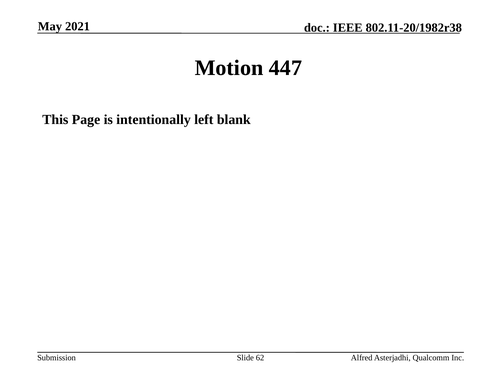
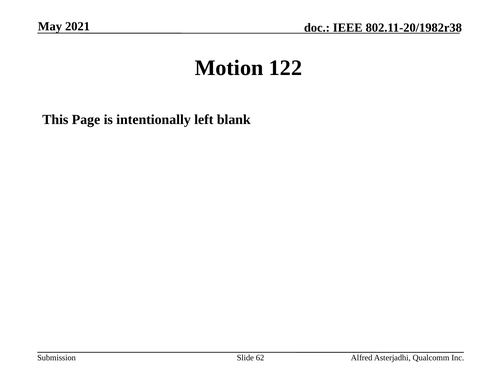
447: 447 -> 122 (286, 68)
